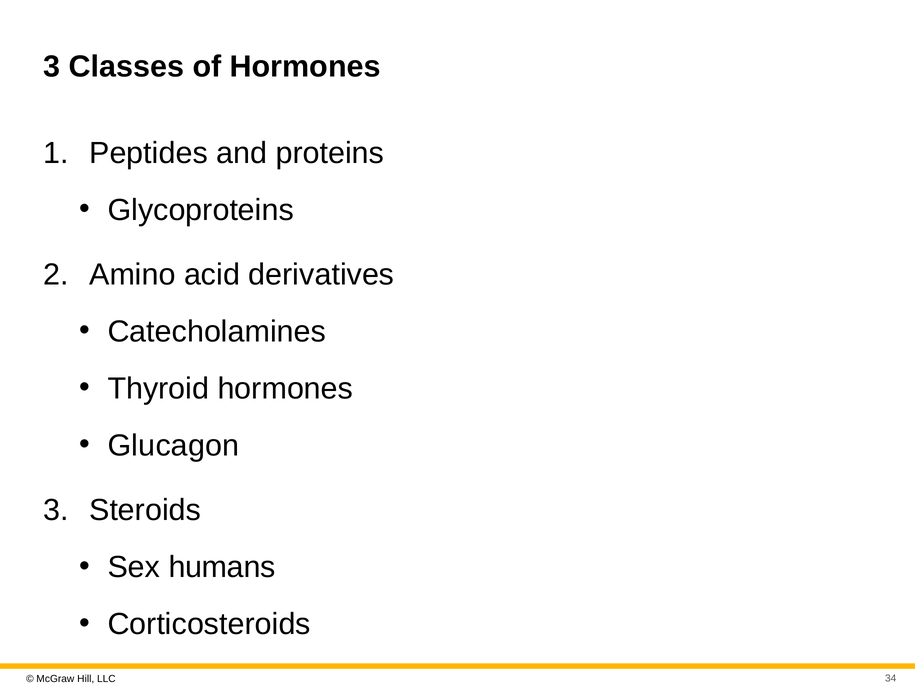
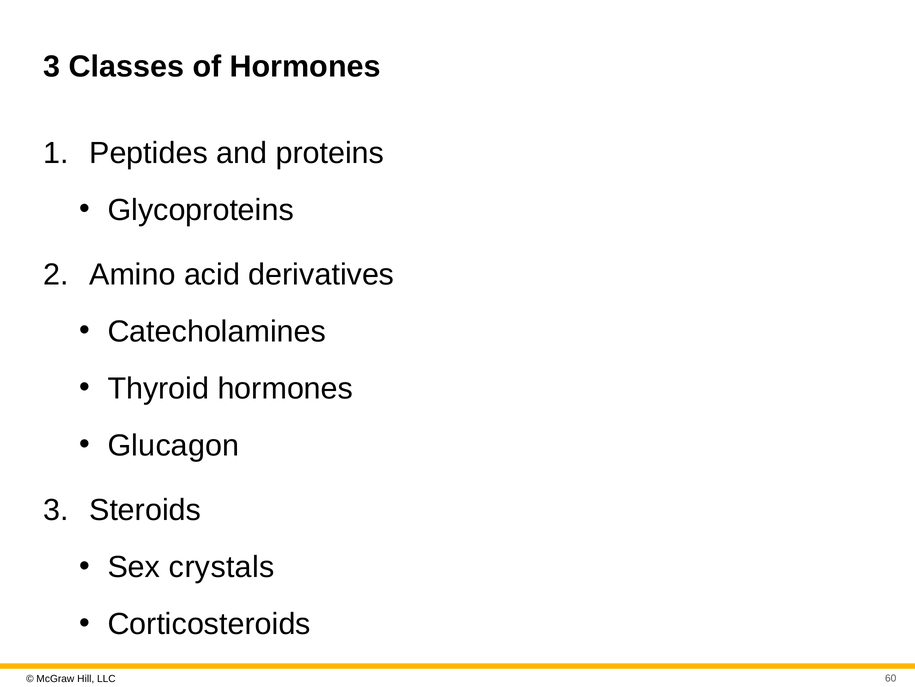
humans: humans -> crystals (222, 567)
34: 34 -> 60 (891, 678)
